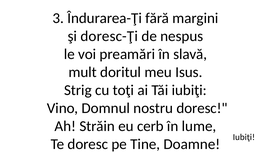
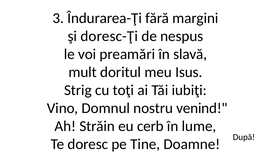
nostru doresc: doresc -> venind (202, 108)
Iubiţi: Iubiţi -> După (244, 137)
